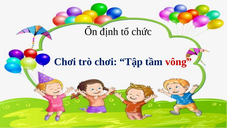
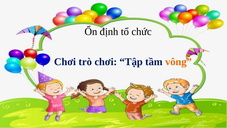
vông colour: red -> orange (179, 62)
